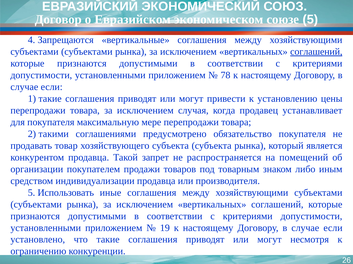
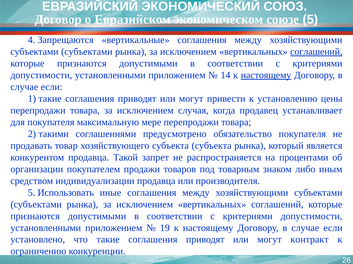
78: 78 -> 14 (225, 75)
настоящему underline: none -> present (266, 75)
помещений: помещений -> процентами (304, 158)
несмотря: несмотря -> контракт (310, 240)
